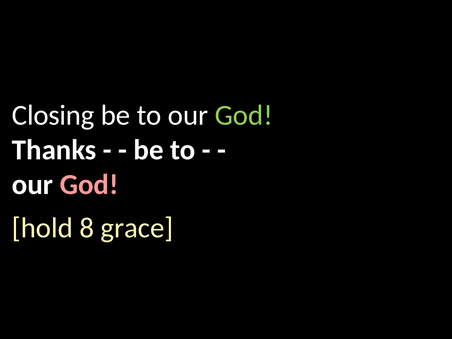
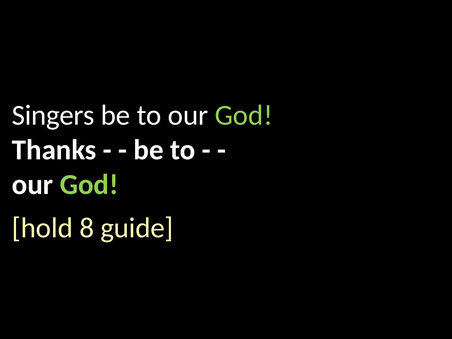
Closing: Closing -> Singers (53, 115)
God colour: pink -> light green (89, 184)
grace: grace -> guide (137, 228)
